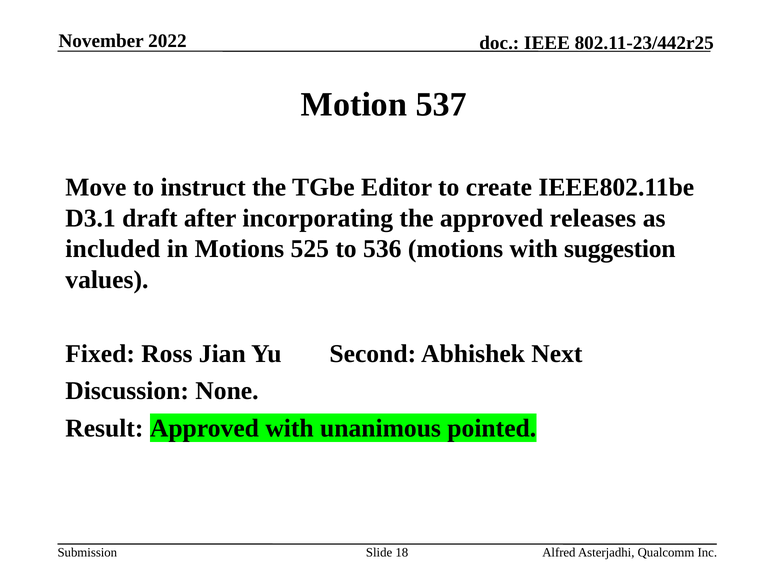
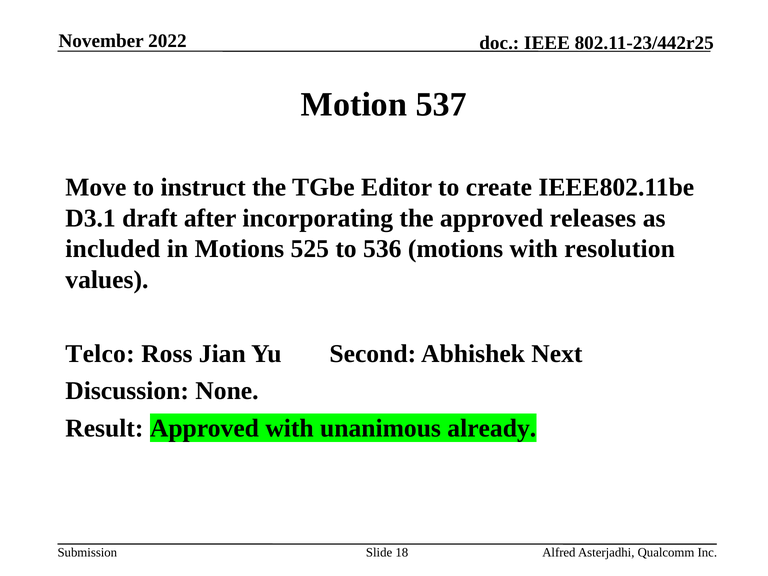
suggestion: suggestion -> resolution (620, 249)
Fixed: Fixed -> Telco (100, 354)
pointed: pointed -> already (492, 428)
